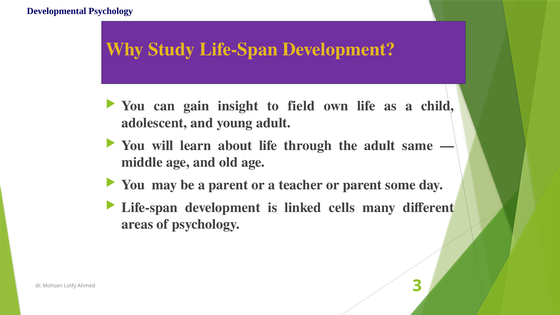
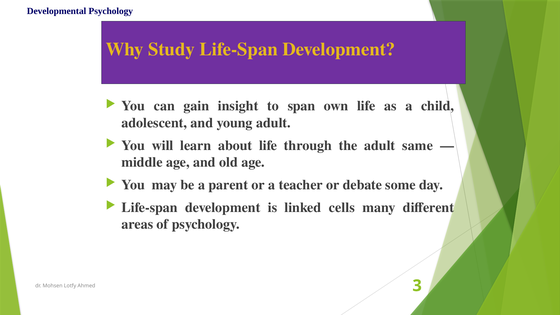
field: field -> span (301, 106)
or parent: parent -> debate (362, 185)
